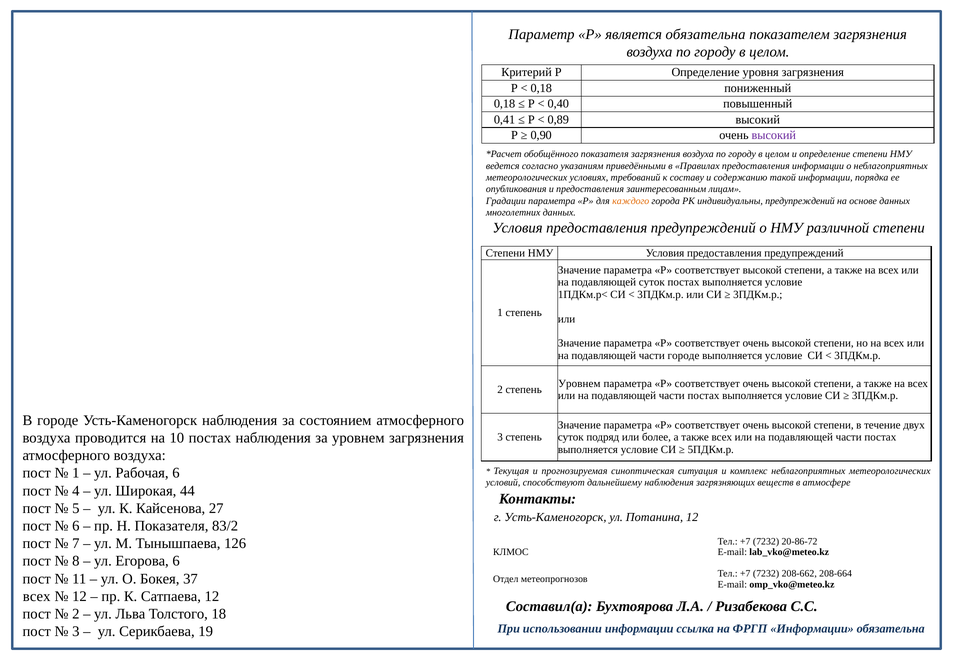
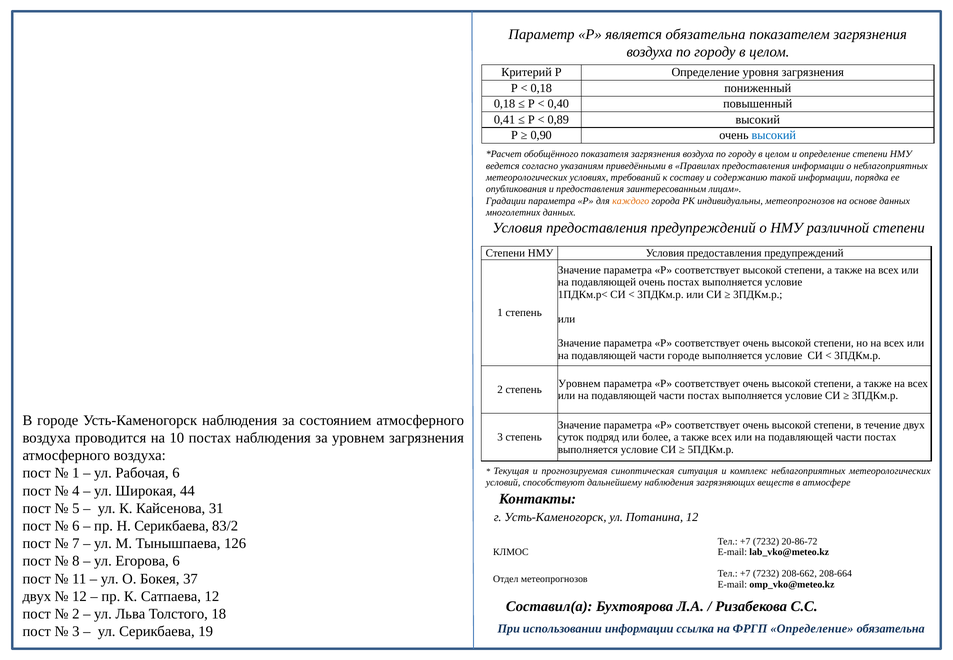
высокий colour: purple -> blue (774, 135)
индивидуальны предупреждений: предупреждений -> метеопрогнозов (800, 201)
подавляющей суток: суток -> очень (652, 282)
27: 27 -> 31 (216, 508)
Н Показателя: Показателя -> Серикбаева (172, 526)
всех: всех -> двух (37, 596)
ФРГП Информации: Информации -> Определение (812, 628)
